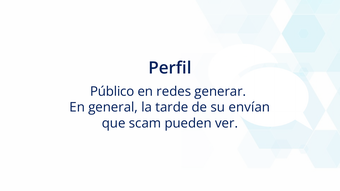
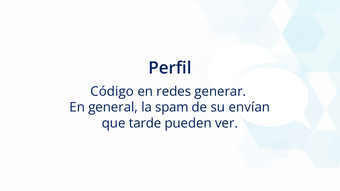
Público: Público -> Código (112, 92)
tarde: tarde -> spam (172, 107)
scam: scam -> tarde (145, 123)
